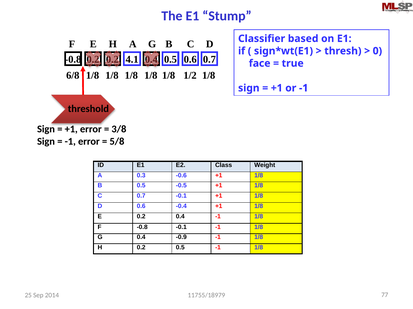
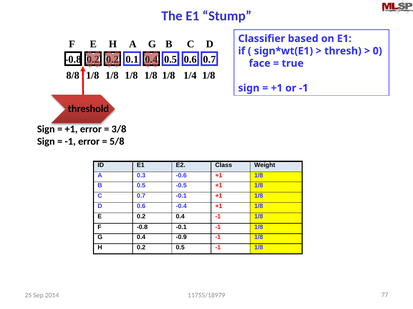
4.1: 4.1 -> 0.1 (132, 60)
6/8: 6/8 -> 8/8 (73, 76)
1/2: 1/2 -> 1/4 (190, 76)
